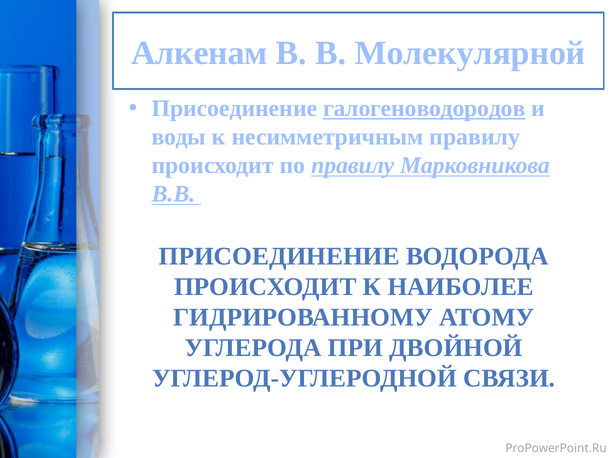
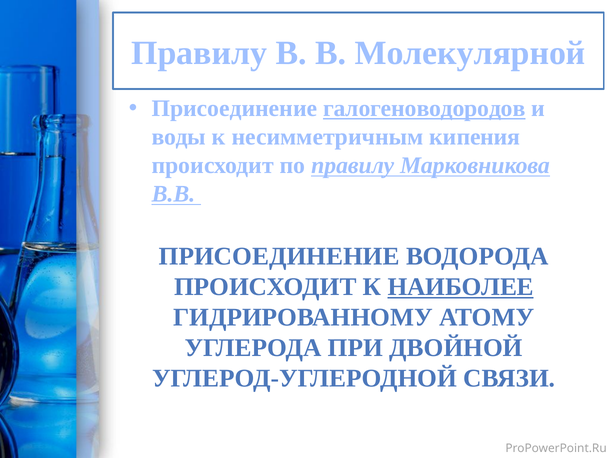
Алкенам: Алкенам -> Правилу (199, 53)
несимметричным правилу: правилу -> кипения (475, 137)
НАИБОЛЕЕ underline: none -> present (461, 287)
